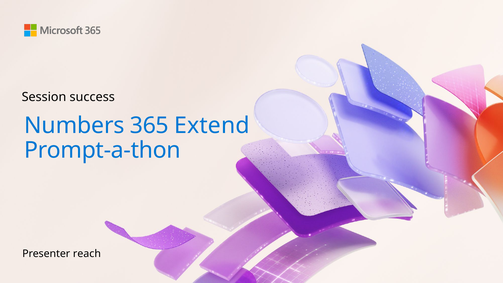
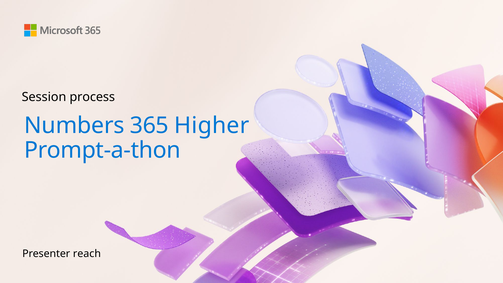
success: success -> process (92, 97)
Extend: Extend -> Higher (212, 125)
